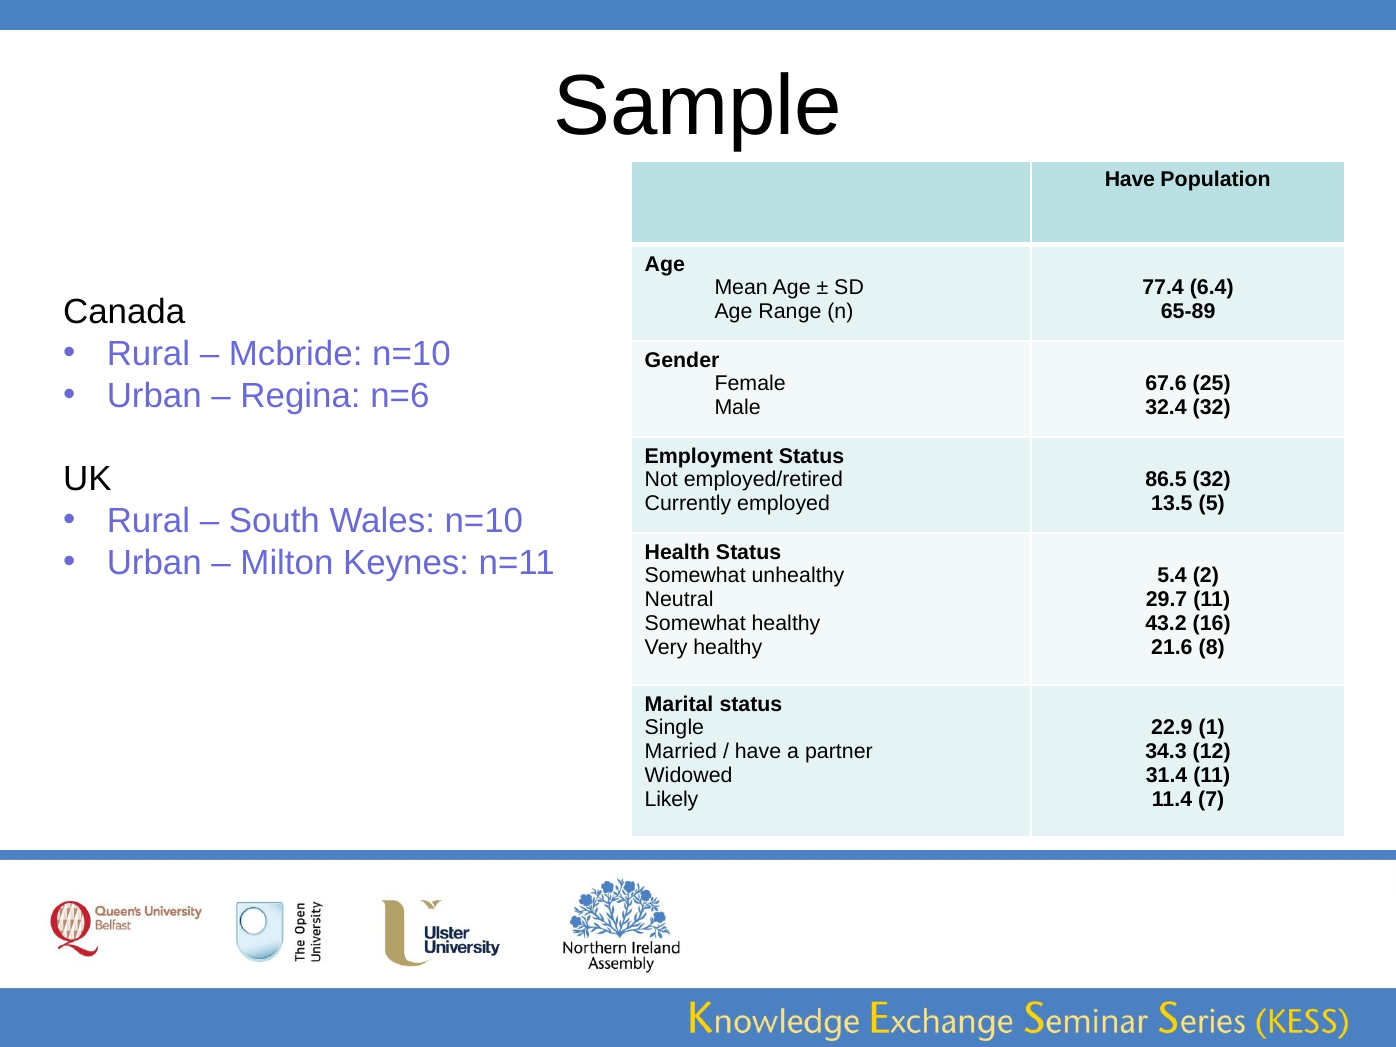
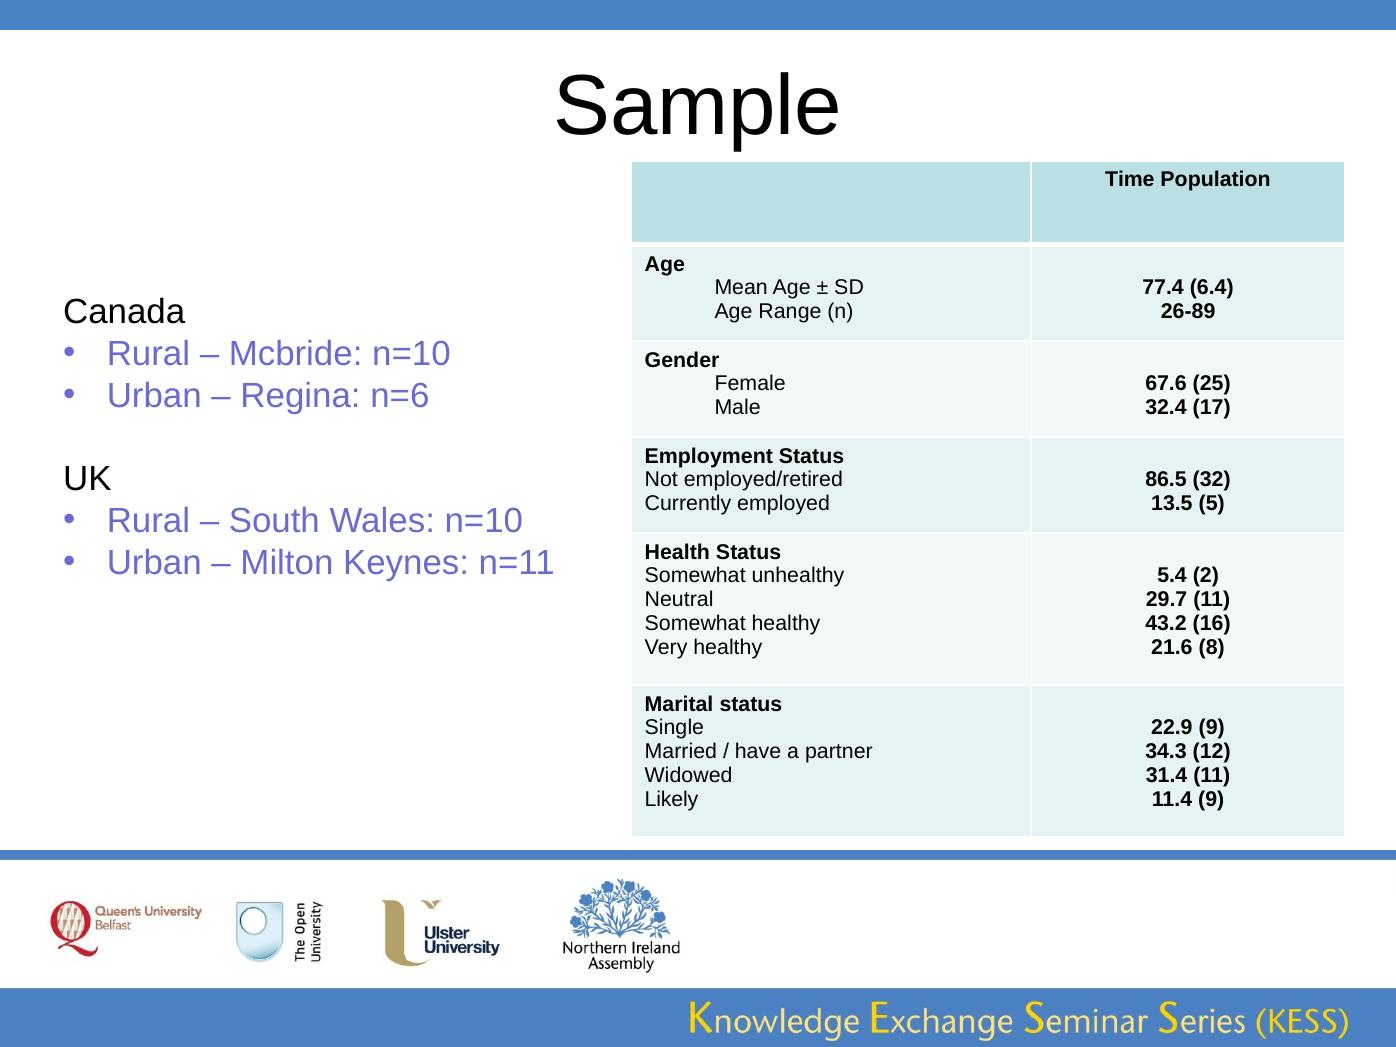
Have: Have -> Time (1130, 180)
65-89: 65-89 -> 26-89 (1188, 311)
32.4 32: 32 -> 17 (1212, 407)
22.9 1: 1 -> 9 (1212, 728)
11.4 7: 7 -> 9 (1211, 799)
